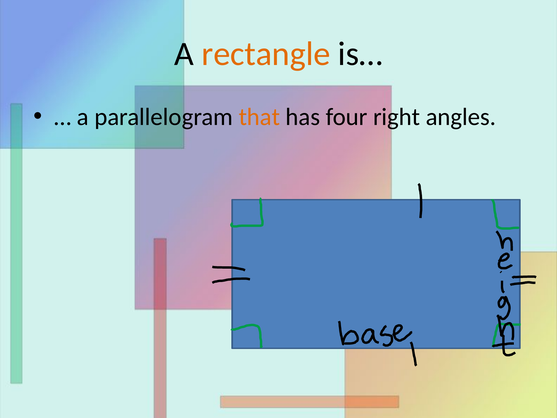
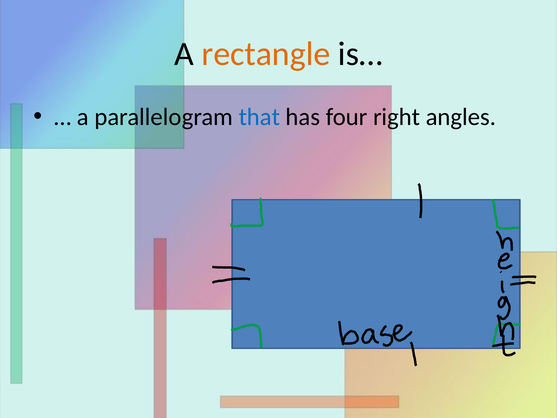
that colour: orange -> blue (259, 117)
